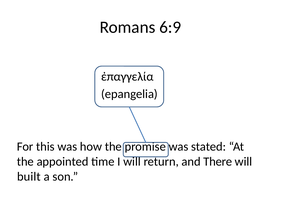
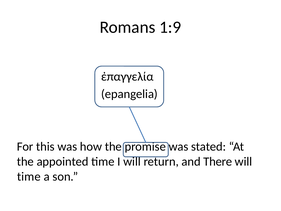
6:9: 6:9 -> 1:9 (170, 27)
built: built -> time (29, 176)
